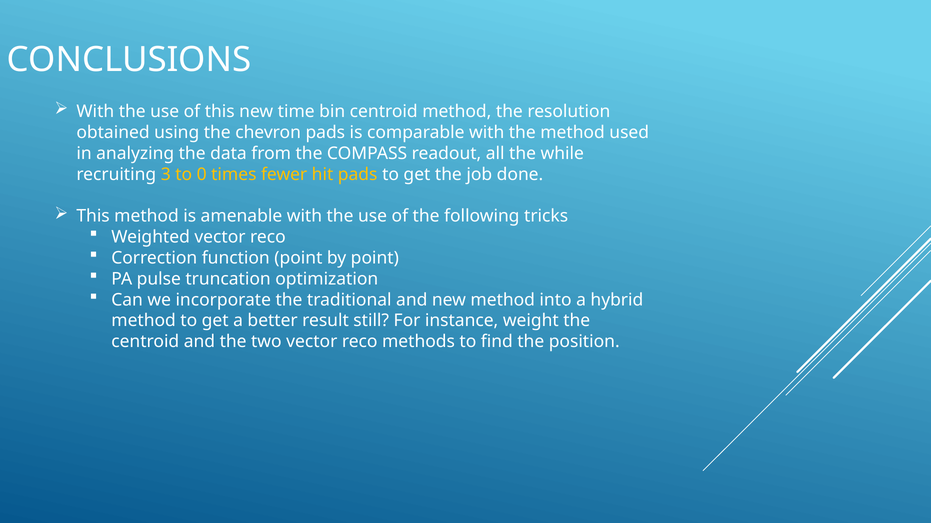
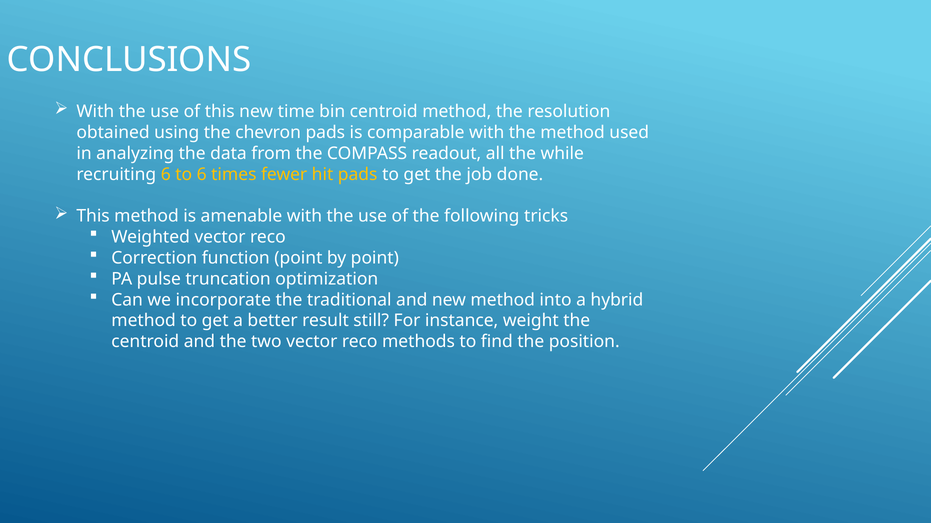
recruiting 3: 3 -> 6 (166, 175)
to 0: 0 -> 6 (202, 175)
